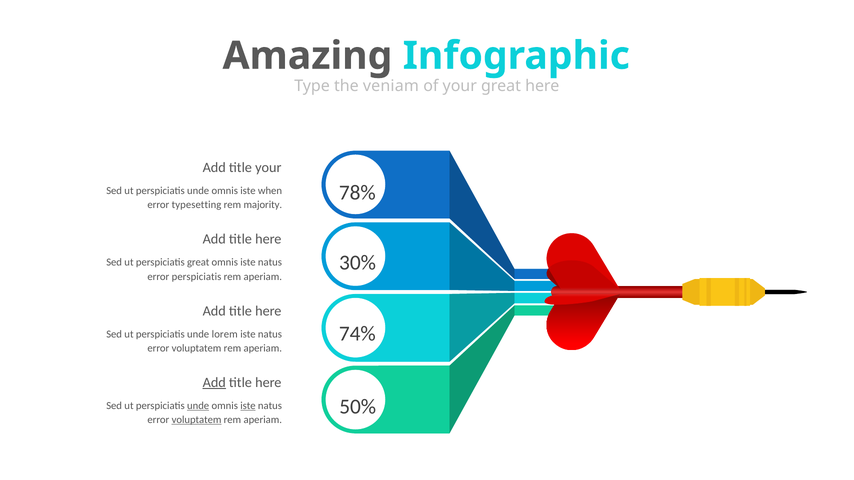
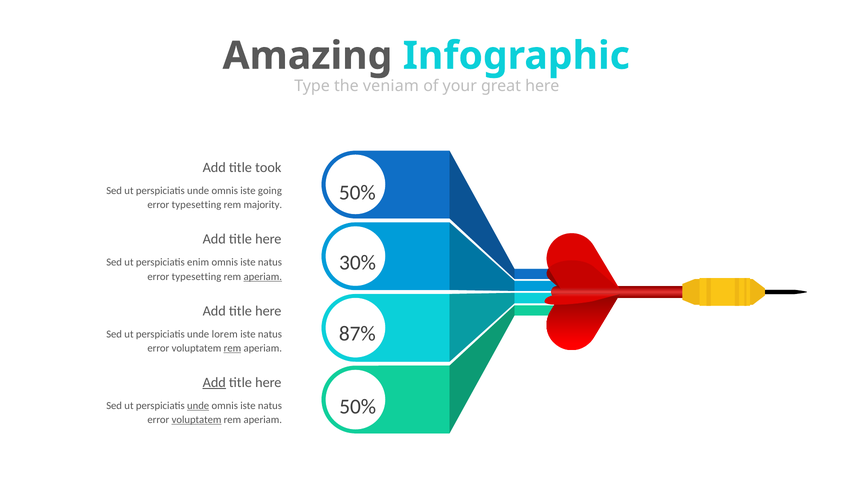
title your: your -> took (268, 168)
78%: 78% -> 50% (357, 193)
when: when -> going (270, 191)
perspiciatis great: great -> enim (198, 263)
perspiciatis: perspiciatis -> typesetting (197, 277)
aperiam underline: none -> present (263, 277)
74%: 74% -> 87% (357, 334)
rem underline: none -> present (232, 348)
iste underline: present -> none (248, 406)
